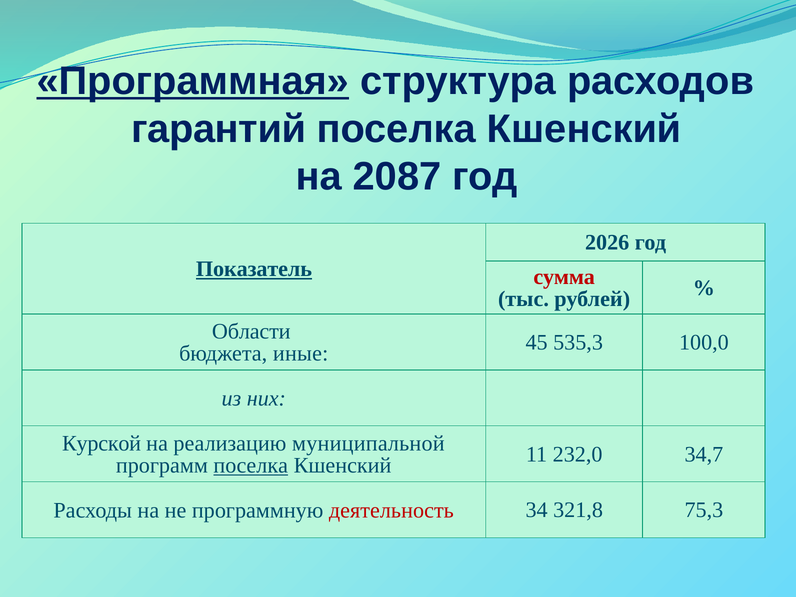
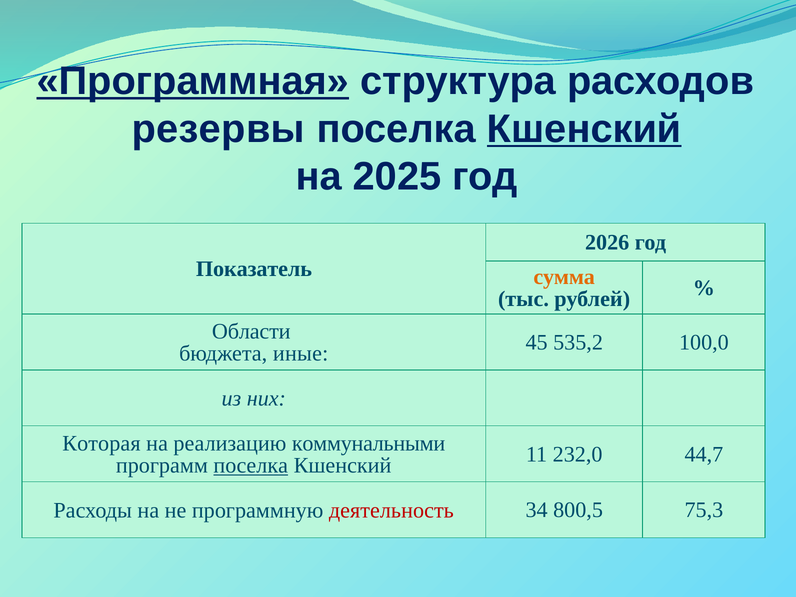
гарантий: гарантий -> резервы (218, 129)
Кшенский underline: none -> present (584, 129)
2087: 2087 -> 2025 (397, 177)
Показатель underline: present -> none (254, 269)
сумма colour: red -> orange (564, 277)
535,3: 535,3 -> 535,2 (578, 342)
Курской: Курской -> Которая (101, 443)
муниципальной: муниципальной -> коммунальными (369, 443)
34,7: 34,7 -> 44,7 (704, 454)
321,8: 321,8 -> 800,5 (578, 510)
